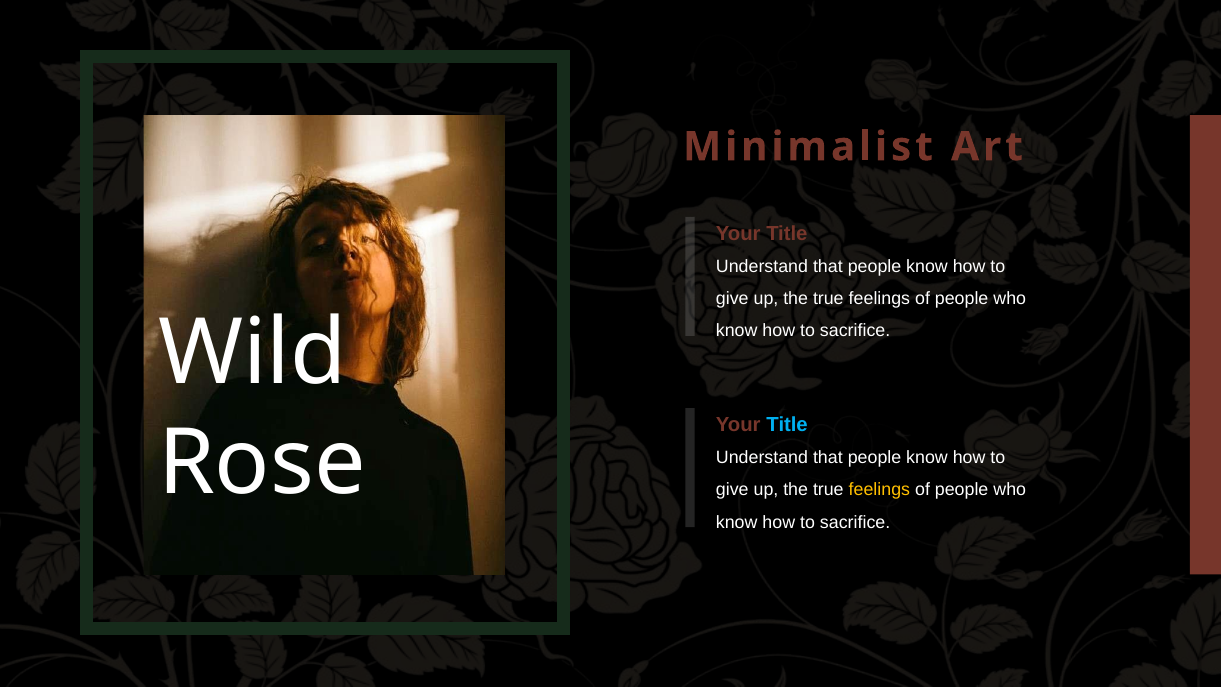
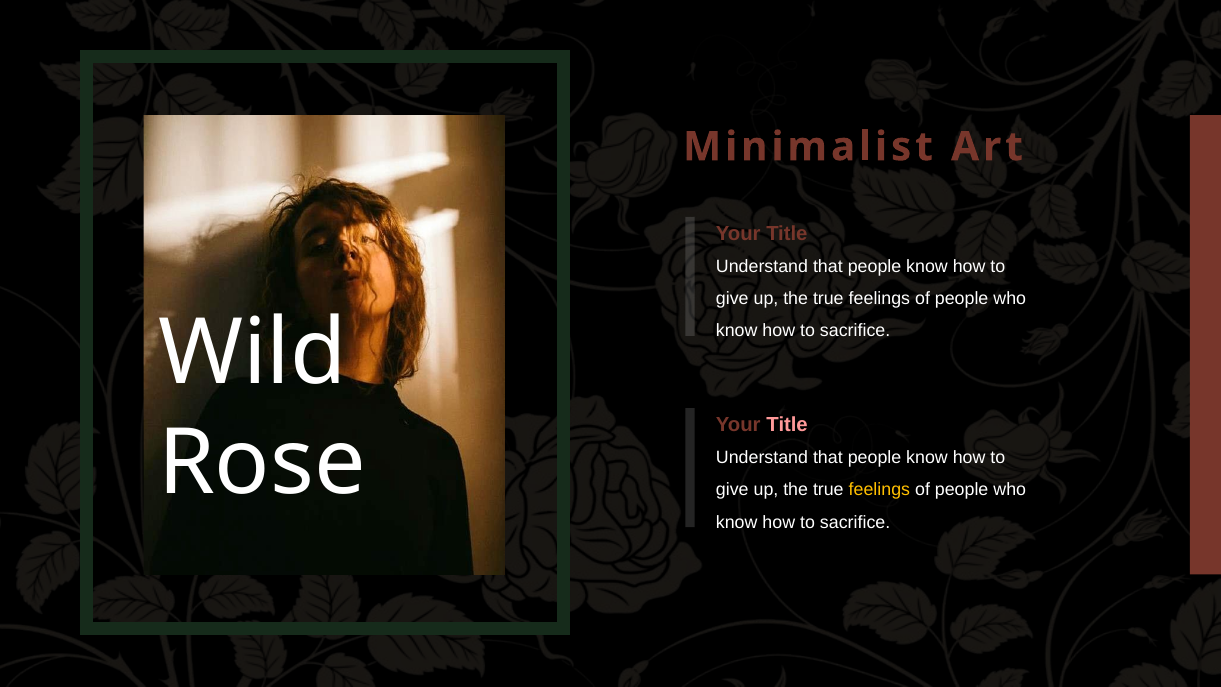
Title colour: light blue -> pink (787, 425)
